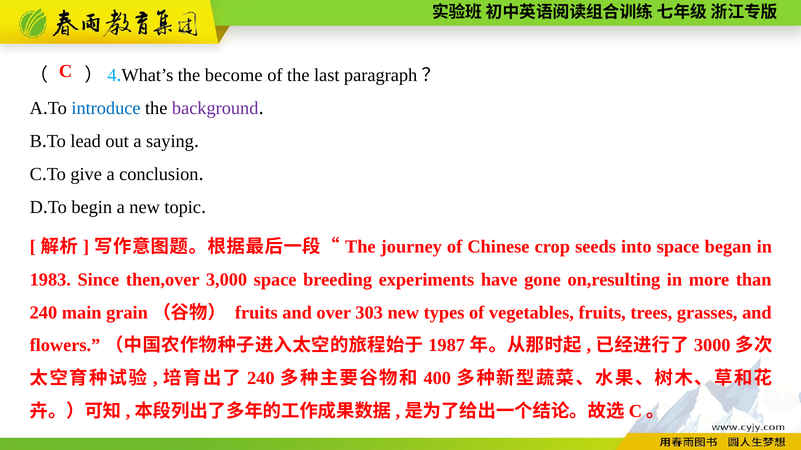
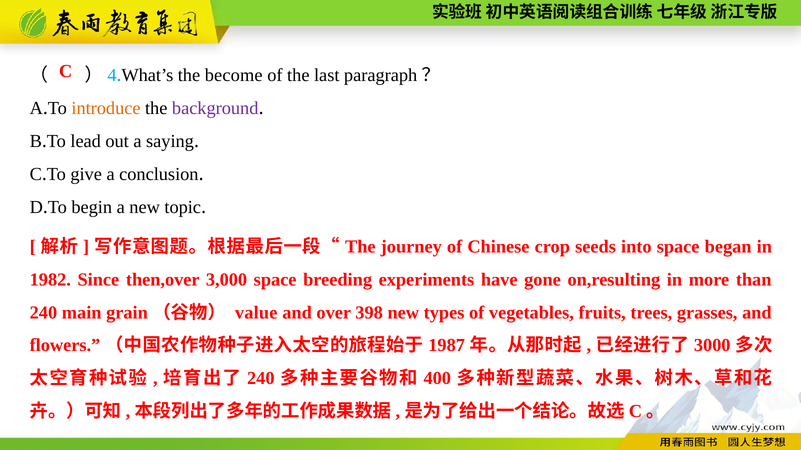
introduce colour: blue -> orange (106, 108)
1983: 1983 -> 1982 (50, 280)
fruits: fruits -> value (256, 313)
303: 303 -> 398 (369, 313)
